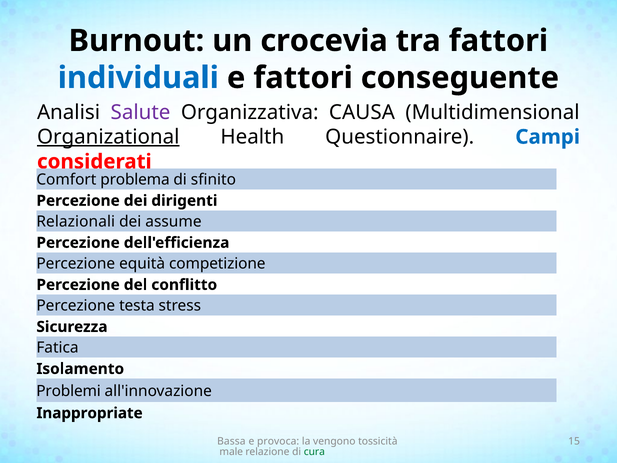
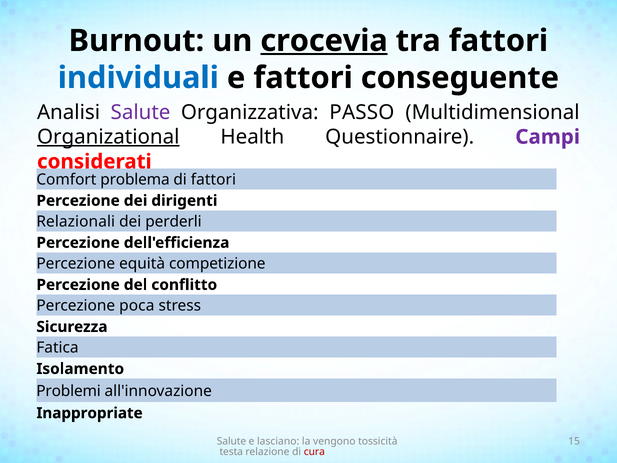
crocevia underline: none -> present (324, 41)
CAUSA: CAUSA -> PASSO (362, 112)
Campi colour: blue -> purple (548, 137)
di sfinito: sfinito -> fattori (213, 180)
assume: assume -> perderli (174, 222)
testa: testa -> poca (137, 306)
Bassa: Bassa -> Salute (232, 441)
provoca: provoca -> lasciano (278, 441)
male: male -> testa (231, 451)
cura colour: green -> red (314, 451)
